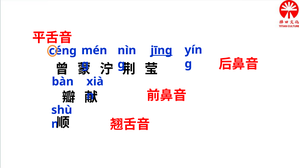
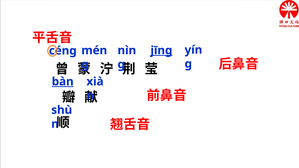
bàn underline: none -> present (63, 82)
